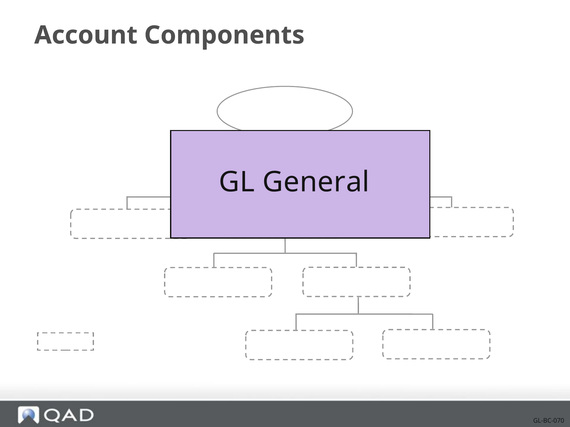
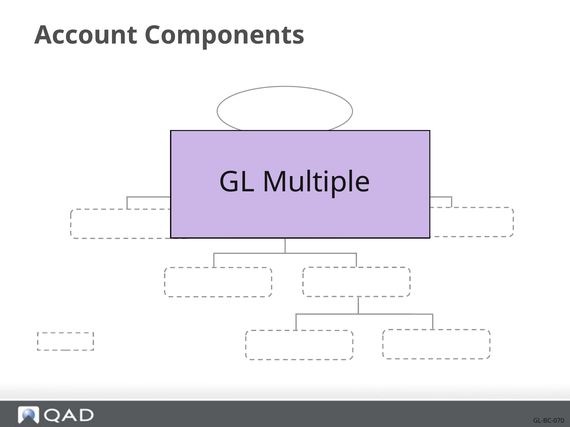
General: General -> Multiple (316, 182)
